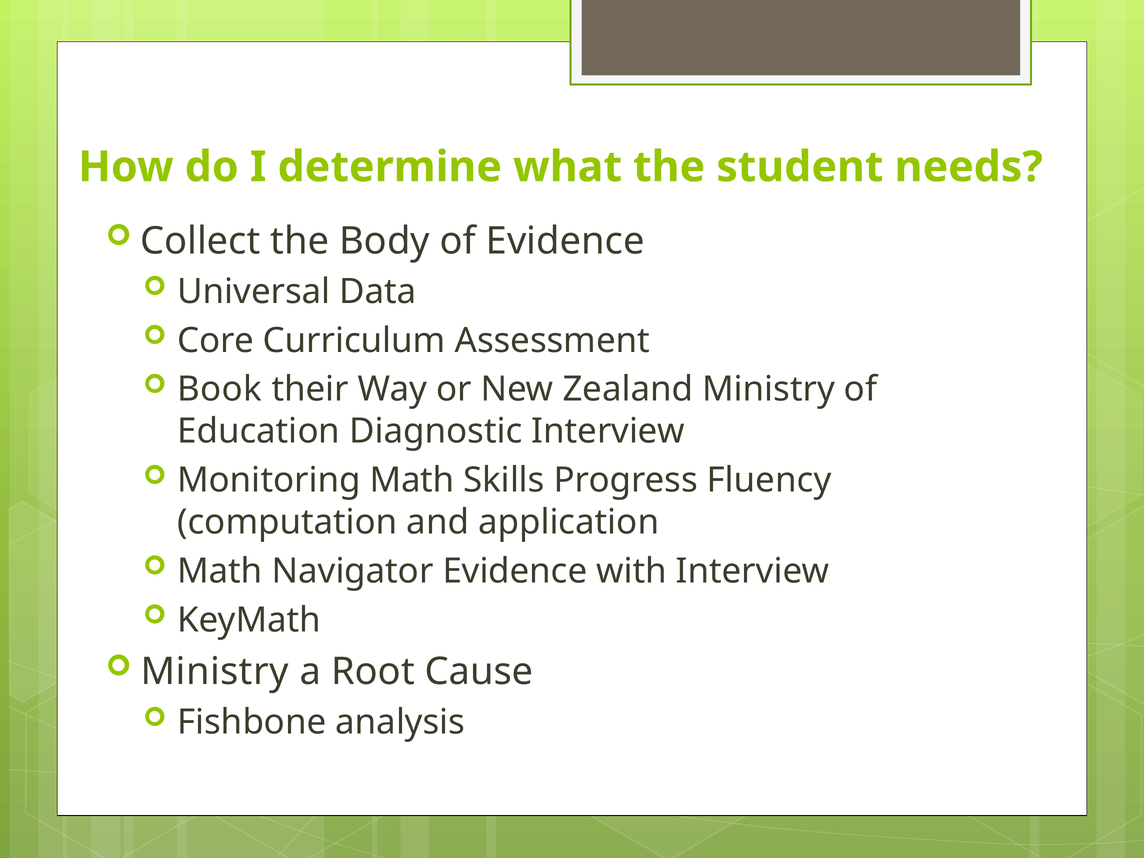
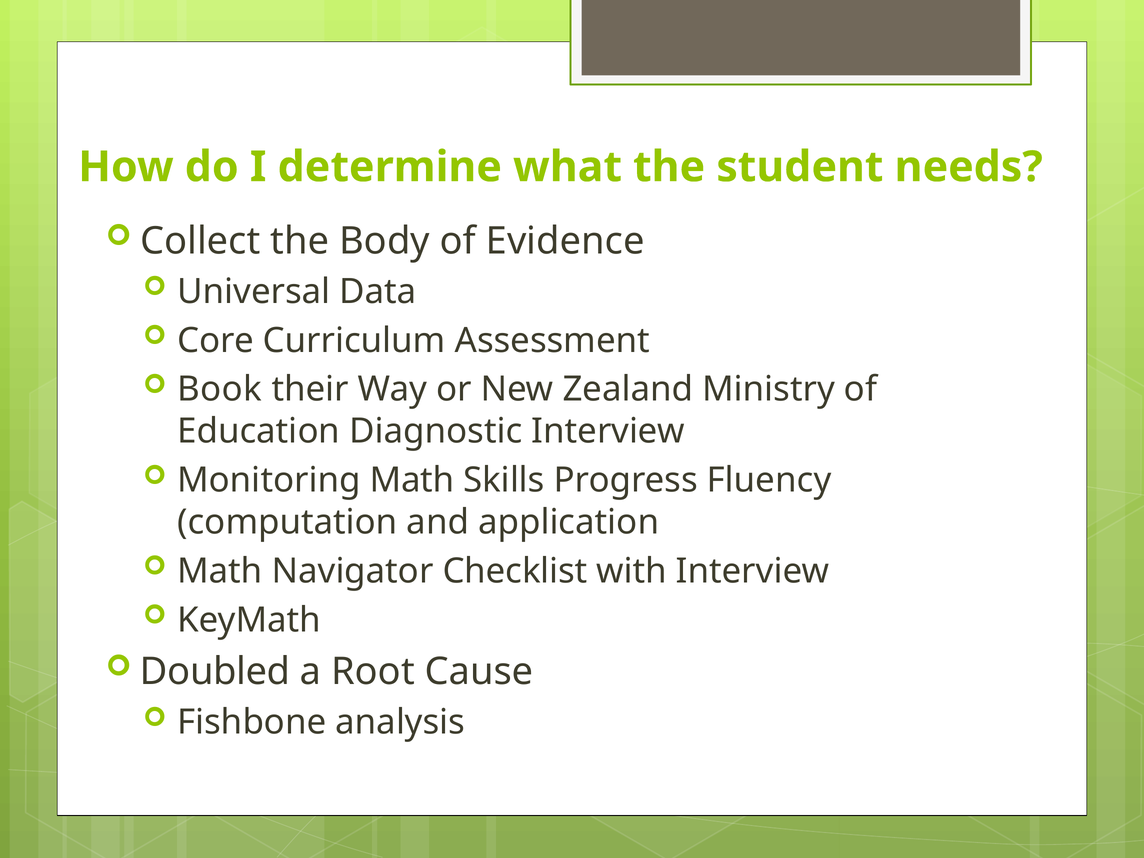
Navigator Evidence: Evidence -> Checklist (515, 571)
Ministry: Ministry -> Doubled (215, 672)
